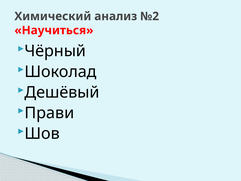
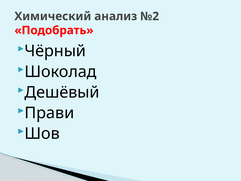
Научиться: Научиться -> Подобрать (54, 30)
